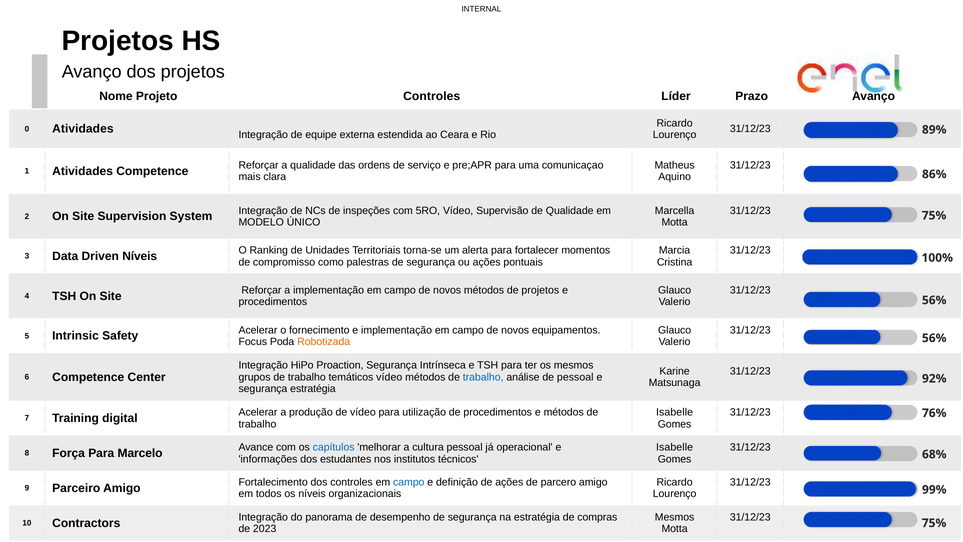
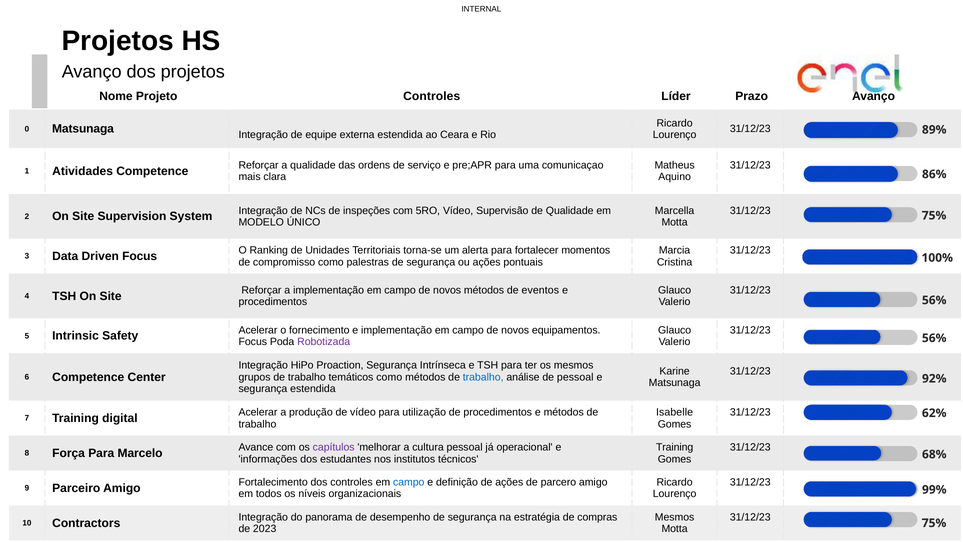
0 Atividades: Atividades -> Matsunaga (83, 129)
Driven Níveis: Níveis -> Focus (140, 256)
de projetos: projetos -> eventos (540, 290)
Robotizada colour: orange -> purple (324, 342)
temáticos vídeo: vídeo -> como (389, 377)
segurança estratégia: estratégia -> estendida (313, 389)
76%: 76% -> 62% (934, 413)
Isabelle: Isabelle -> Training (675, 447)
capítulos colour: blue -> purple (334, 447)
